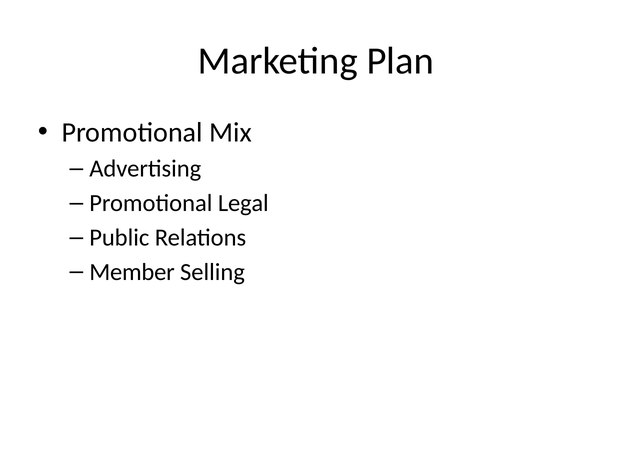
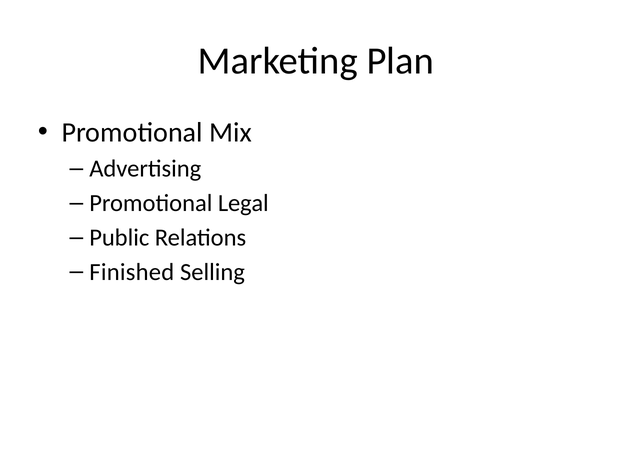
Member: Member -> Finished (132, 272)
